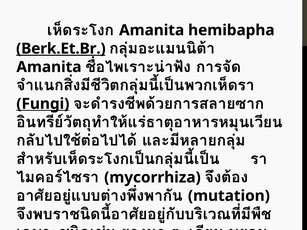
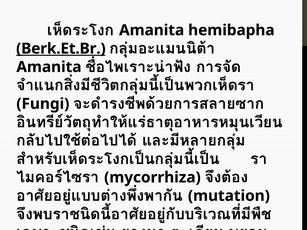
Fungi underline: present -> none (43, 104)
